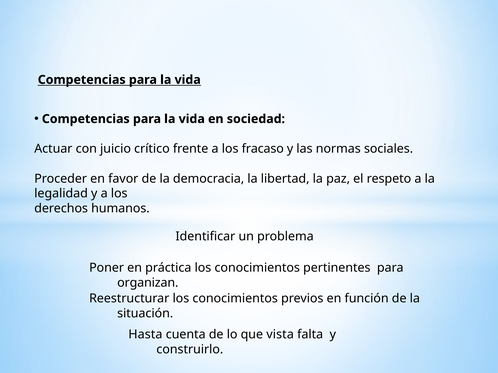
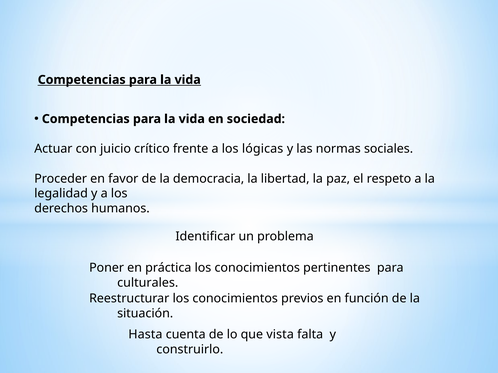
fracaso: fracaso -> lógicas (263, 149)
organizan: organizan -> culturales (148, 283)
